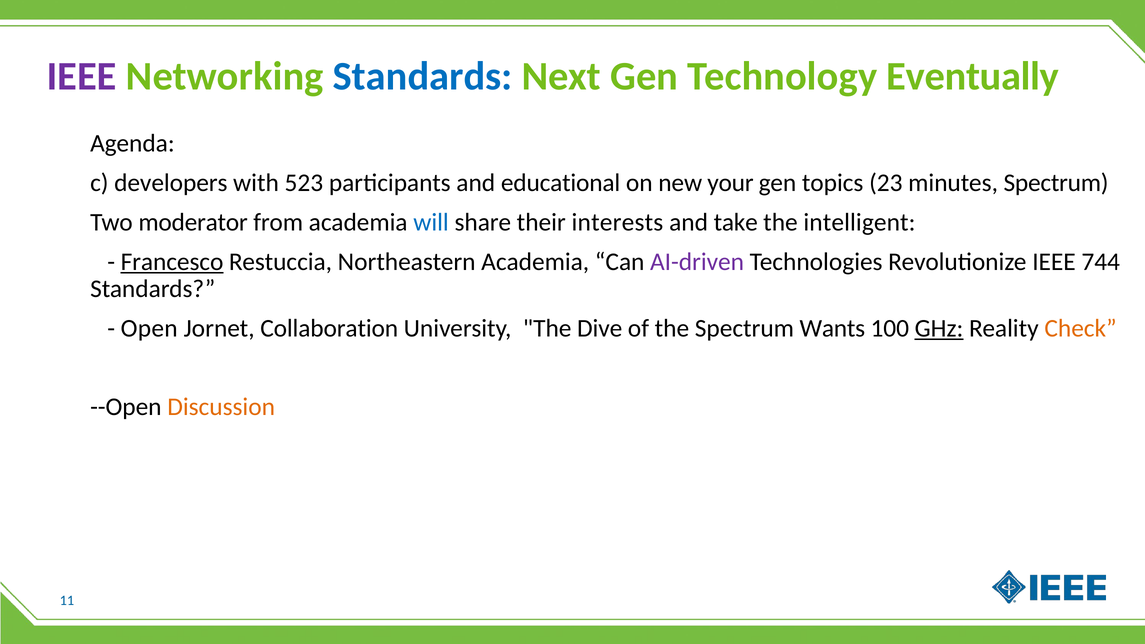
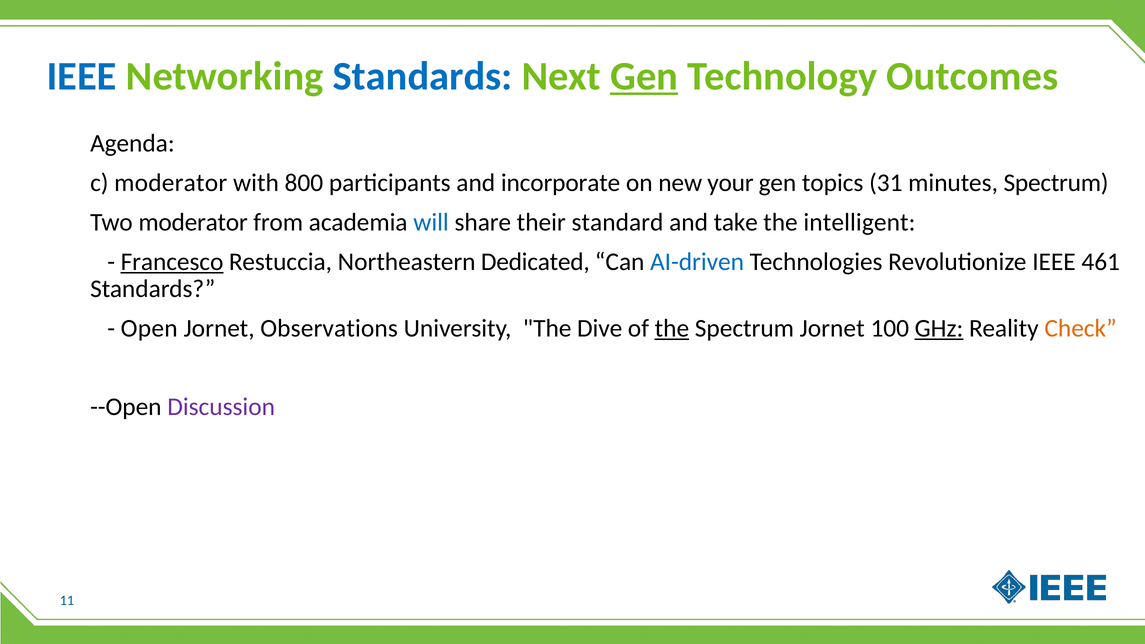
IEEE colour: purple -> blue (82, 76)
Gen underline: none -> present (644, 76)
Eventually: Eventually -> Outcomes (973, 76)
c developers: developers -> moderator (171, 183)
523: 523 -> 800 (304, 183)
educational: educational -> incorporate (561, 183)
23: 23 -> 31 (886, 183)
interests: interests -> standard (618, 222)
Northeastern Academia: Academia -> Dedicated (535, 262)
AI-driven colour: purple -> blue (697, 262)
744: 744 -> 461 (1101, 262)
Collaboration: Collaboration -> Observations (329, 328)
the underline: none -> present (672, 328)
Spectrum Wants: Wants -> Jornet (832, 328)
Discussion colour: orange -> purple (221, 407)
